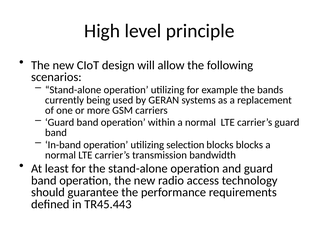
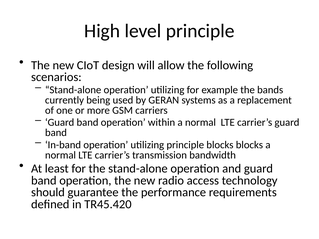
utilizing selection: selection -> principle (185, 145)
TR45.443: TR45.443 -> TR45.420 (108, 205)
